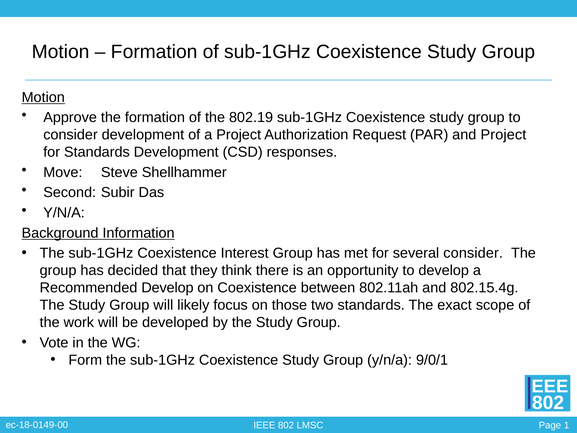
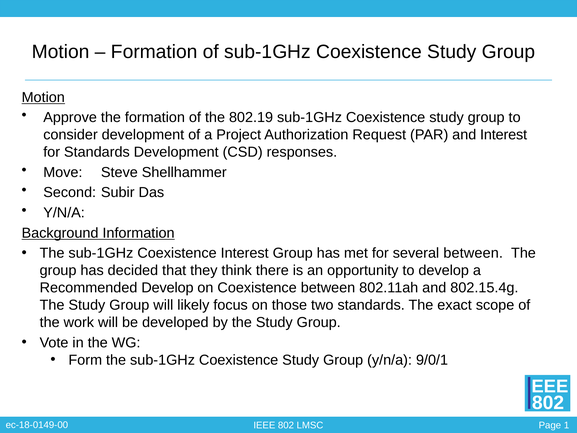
and Project: Project -> Interest (504, 135)
several consider: consider -> between (473, 253)
